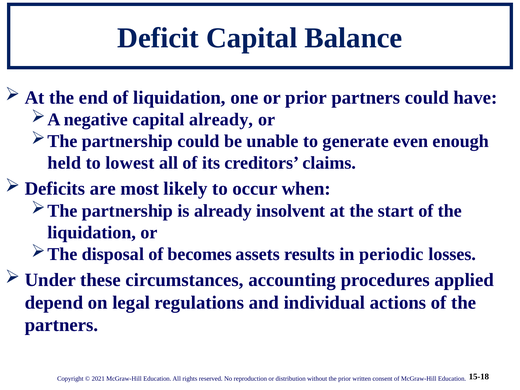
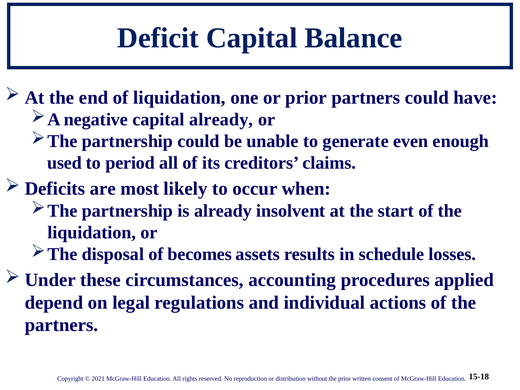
held: held -> used (65, 163)
lowest: lowest -> period (130, 163)
periodic: periodic -> schedule (392, 254)
